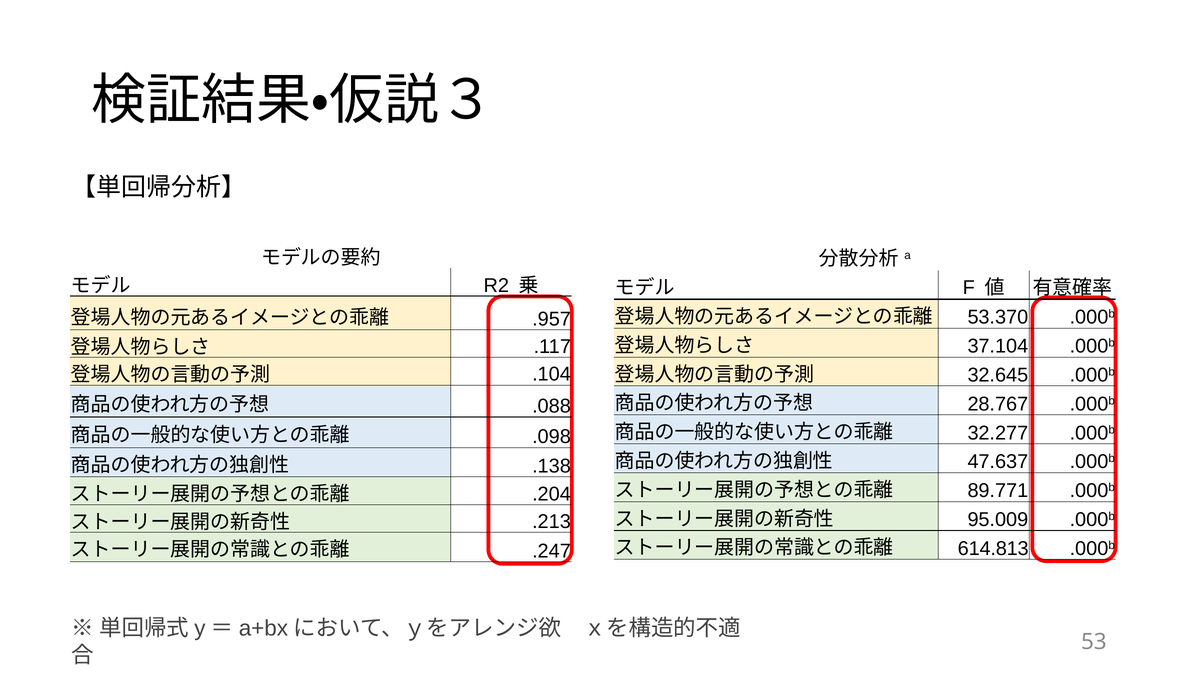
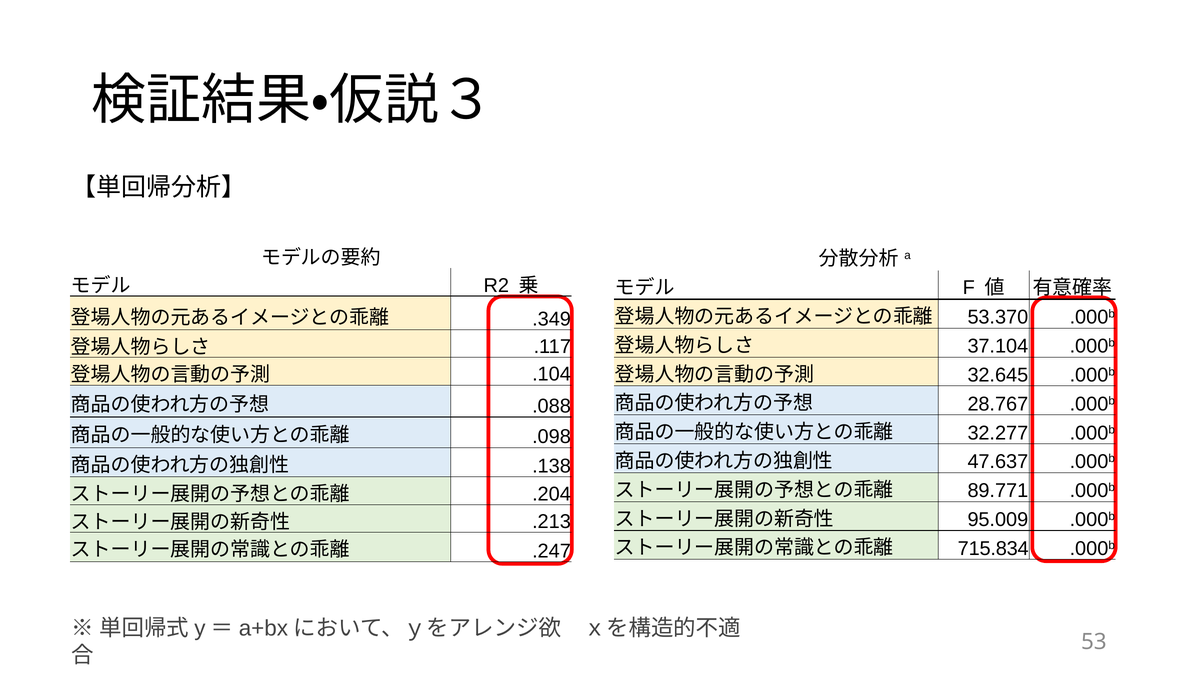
.957: .957 -> .349 (552, 319)
614.813: 614.813 -> 715.834 (993, 549)
